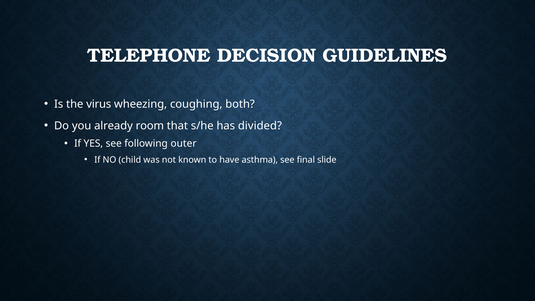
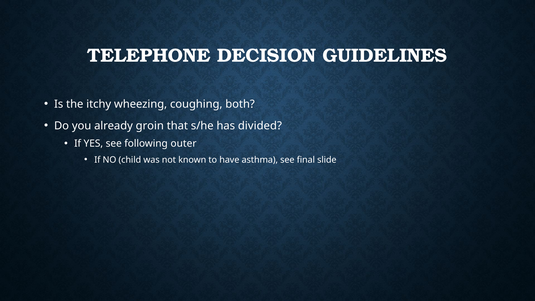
virus: virus -> itchy (99, 104)
room: room -> groin (150, 126)
